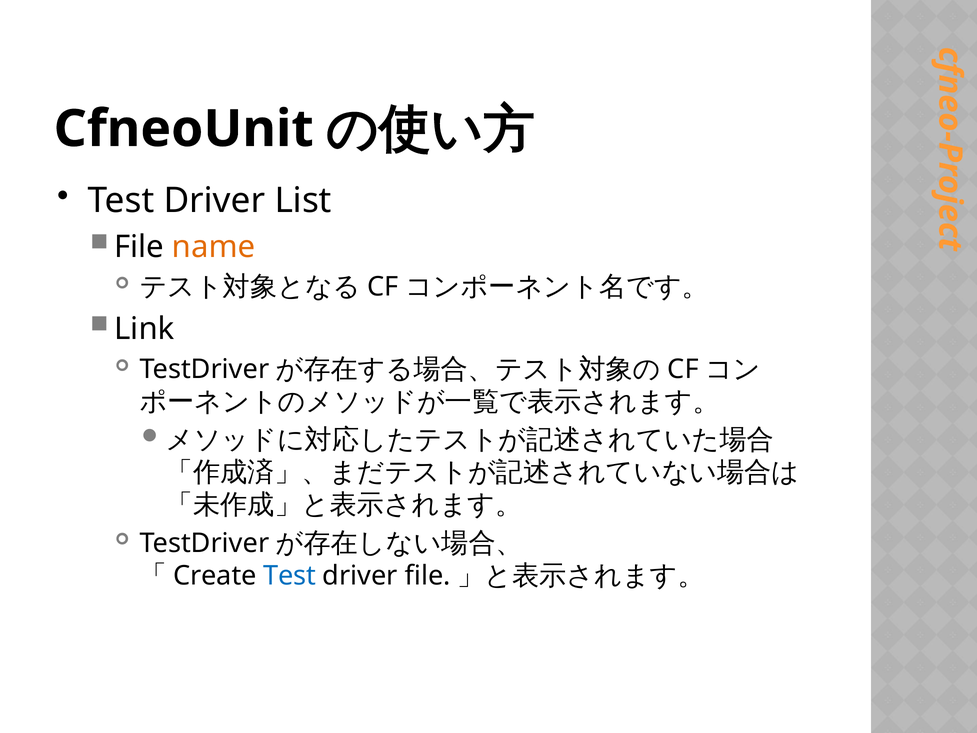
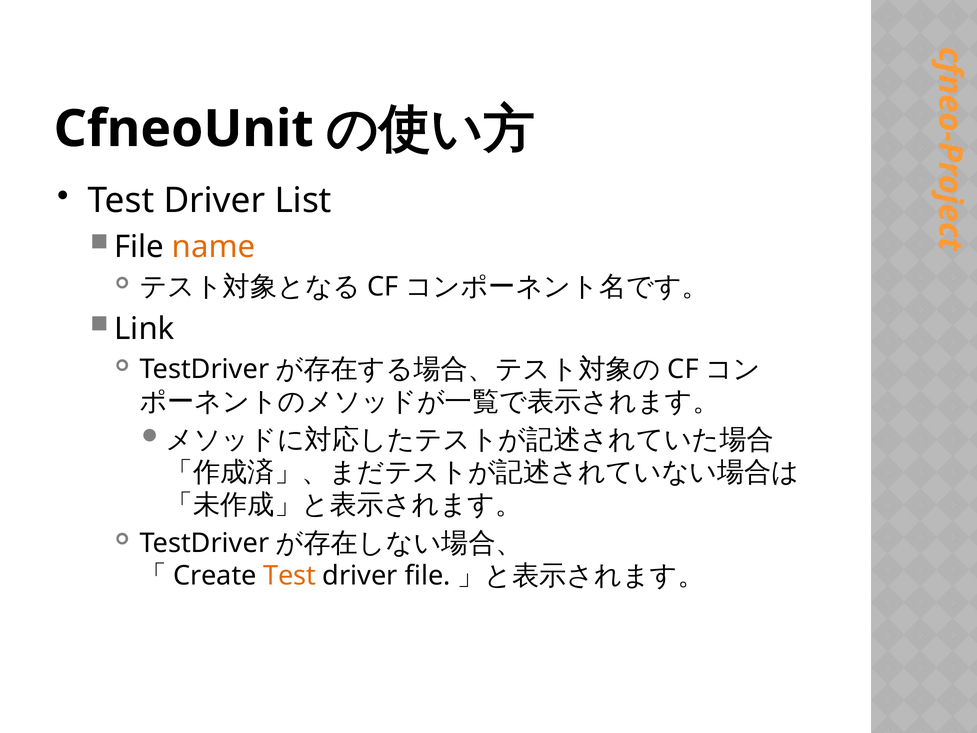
Test colour: blue -> orange (290, 575)
